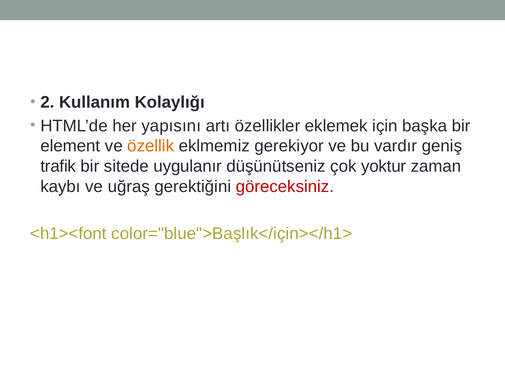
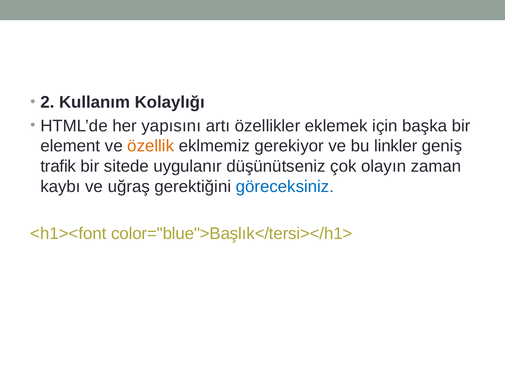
vardır: vardır -> linkler (396, 146)
yoktur: yoktur -> olayın (384, 166)
göreceksiniz colour: red -> blue (285, 186)
color="blue">Başlık</için></h1>: color="blue">Başlık</için></h1> -> color="blue">Başlık</tersi></h1> (232, 233)
